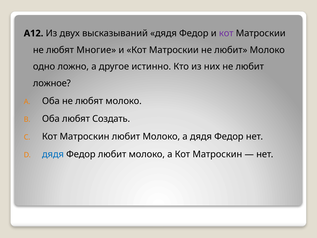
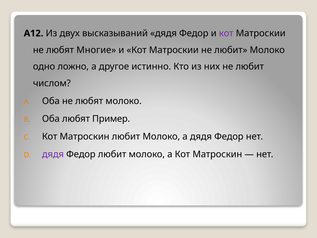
ложное: ложное -> числом (52, 83)
Создать: Создать -> Пример (111, 119)
дядя colour: blue -> purple (53, 154)
